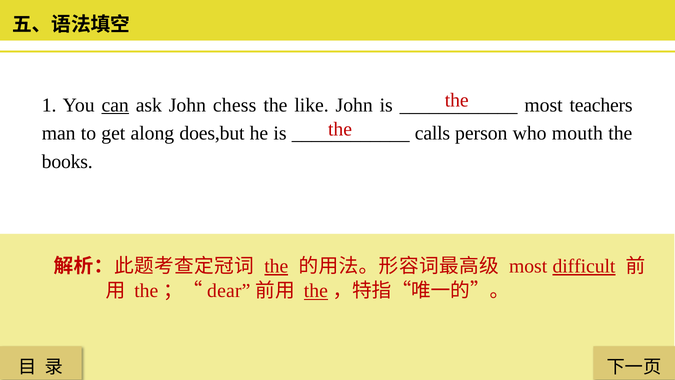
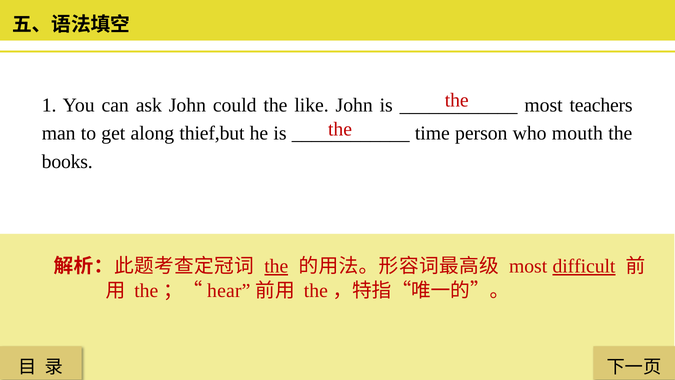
can underline: present -> none (115, 105)
chess: chess -> could (235, 105)
does,but: does,but -> thief,but (212, 133)
calls: calls -> time (432, 133)
dear: dear -> hear (229, 291)
the underline: present -> none (316, 291)
